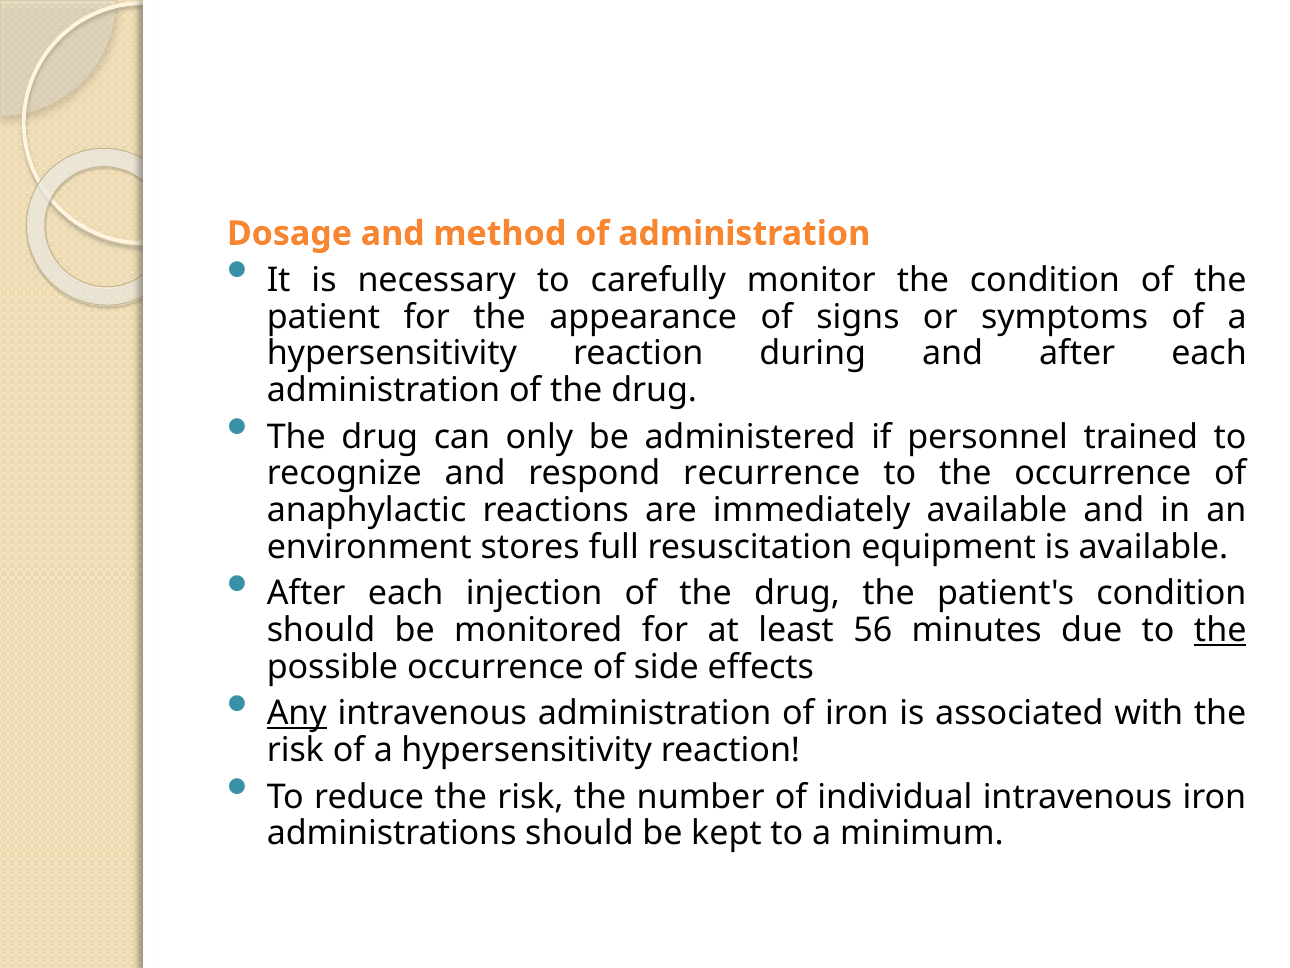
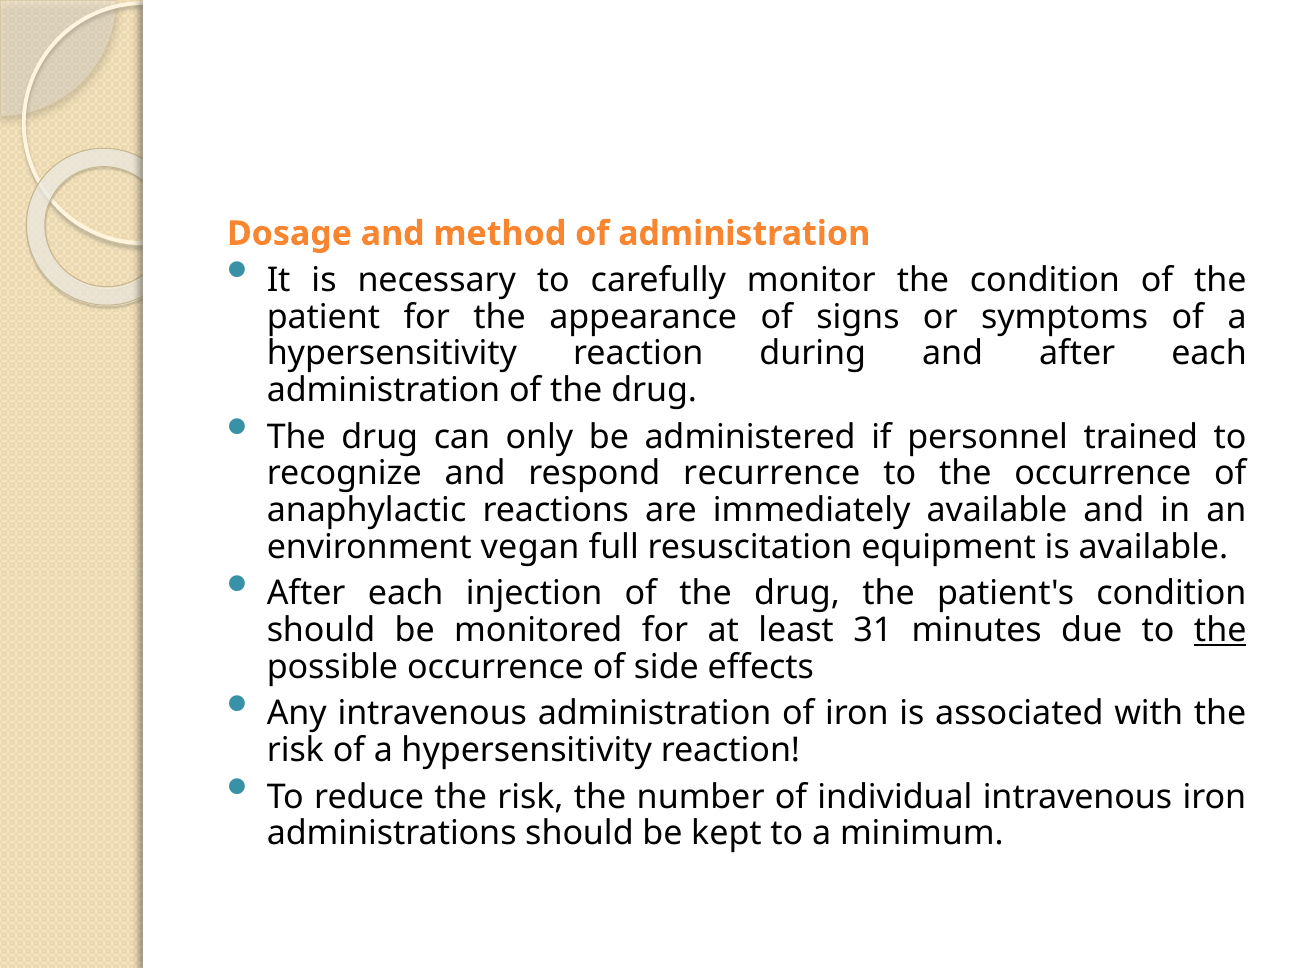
stores: stores -> vegan (530, 547)
56: 56 -> 31 (873, 630)
Any underline: present -> none (297, 713)
